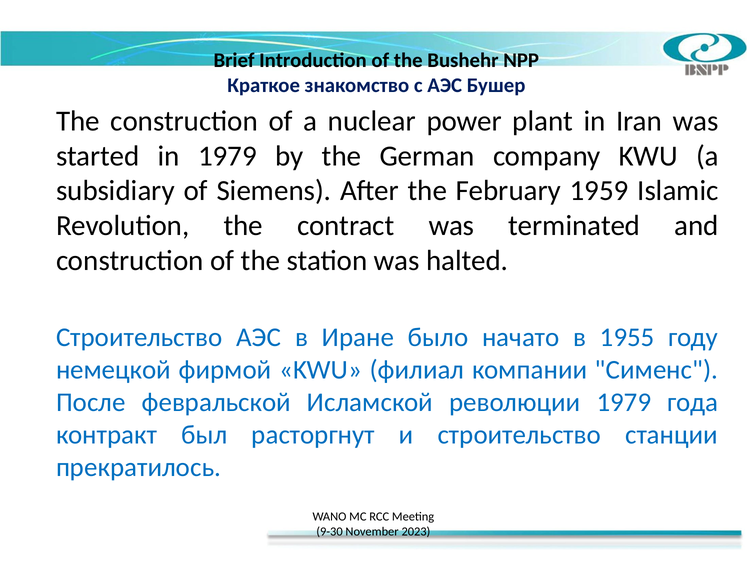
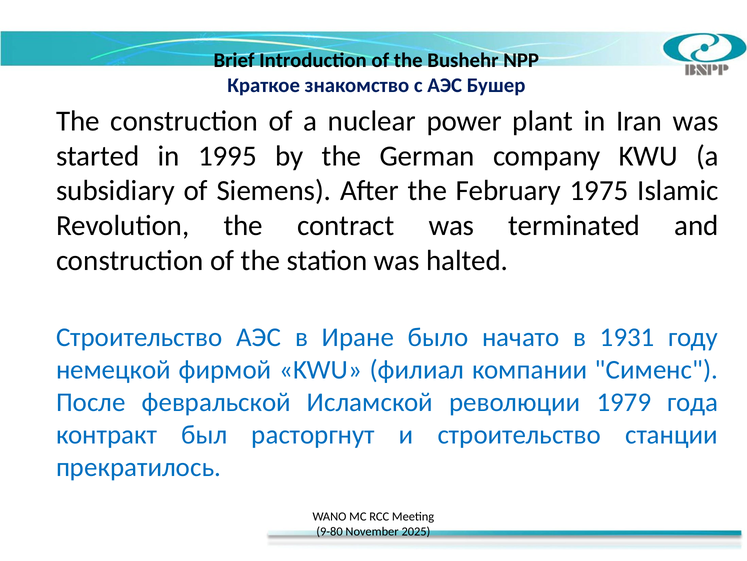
in 1979: 1979 -> 1995 (227, 156)
1959: 1959 -> 1975 (599, 190)
1955: 1955 -> 1931 (627, 337)
9-30: 9-30 -> 9-80 (329, 531)
2023: 2023 -> 2025 (416, 531)
